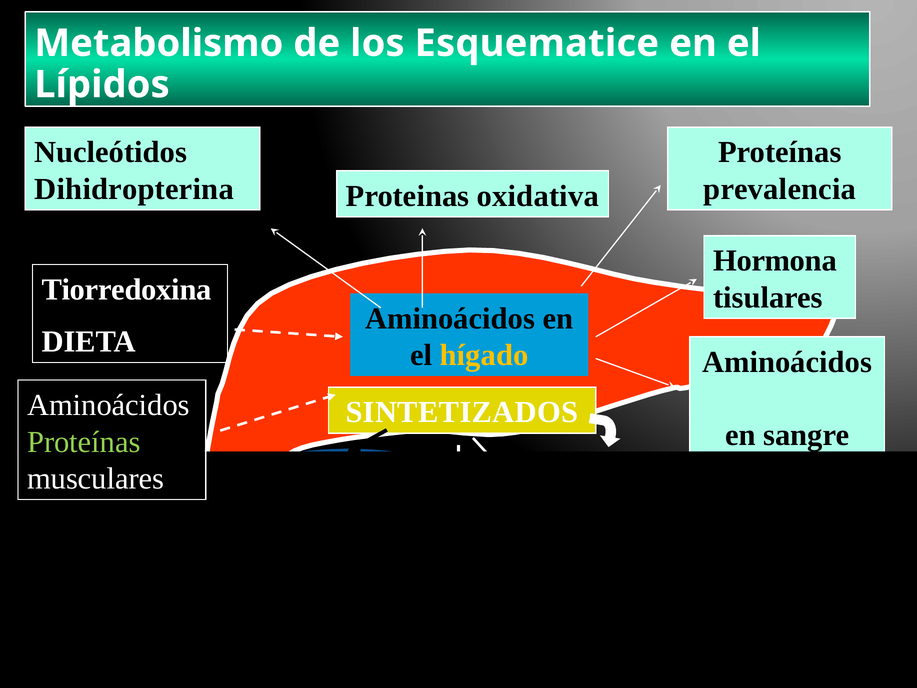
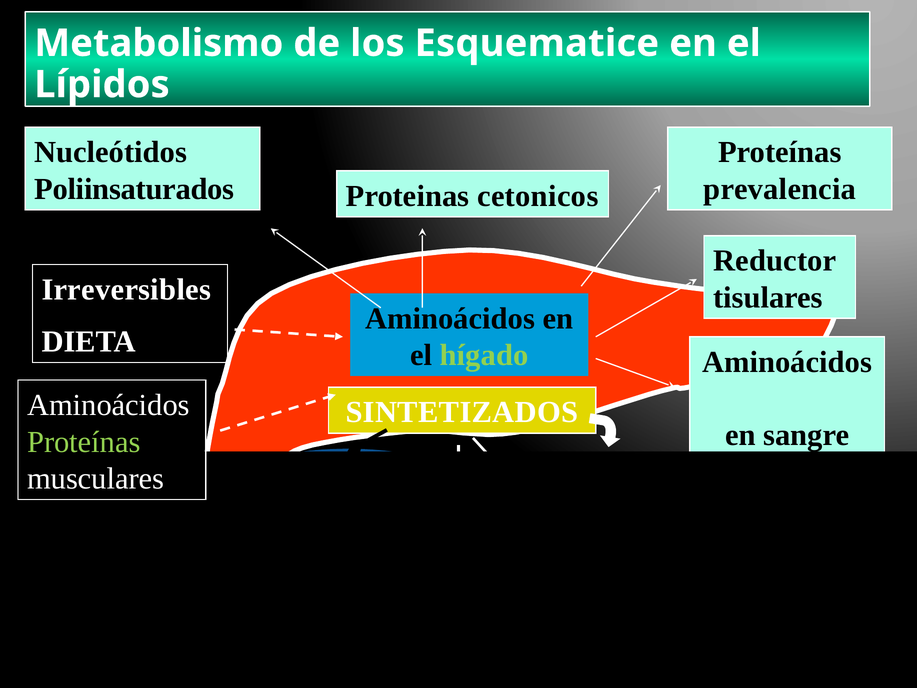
Dihidropterina: Dihidropterina -> Poliinsaturados (134, 189)
oxidativa: oxidativa -> cetonicos (538, 196)
Hormona: Hormona -> Reductor (775, 261)
Tiorredoxina: Tiorredoxina -> Irreversibles (126, 290)
hígado colour: yellow -> light green (484, 355)
